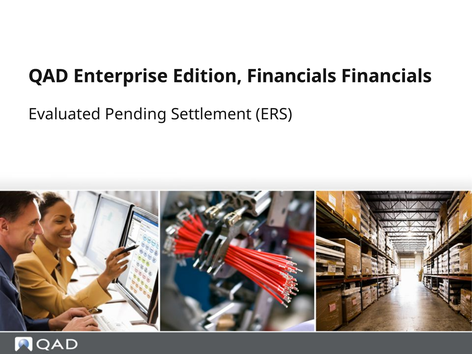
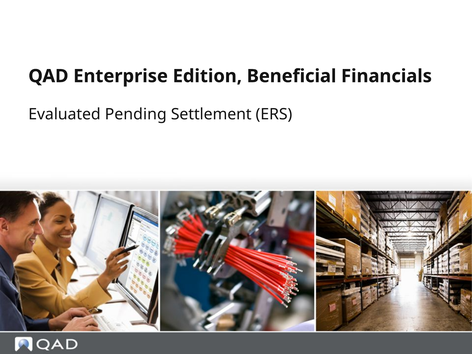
Edition Financials: Financials -> Beneficial (292, 76)
